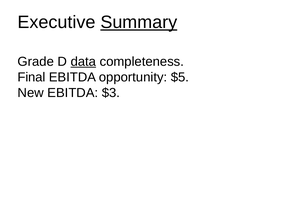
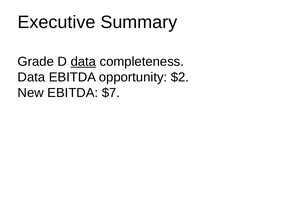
Summary underline: present -> none (139, 22)
Final: Final -> Data (31, 77)
$5: $5 -> $2 (180, 77)
$3: $3 -> $7 (111, 93)
